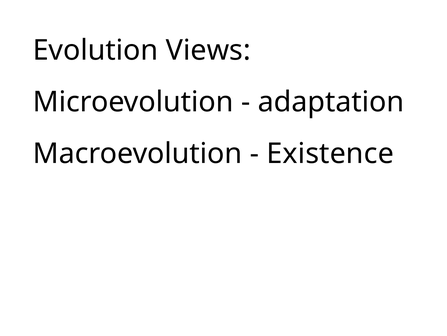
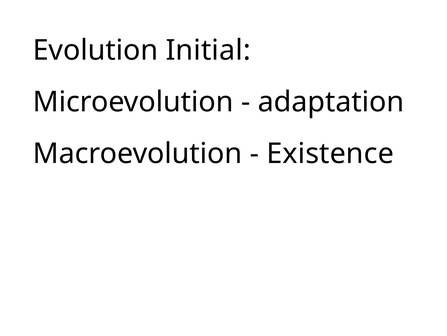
Views: Views -> Initial (208, 50)
